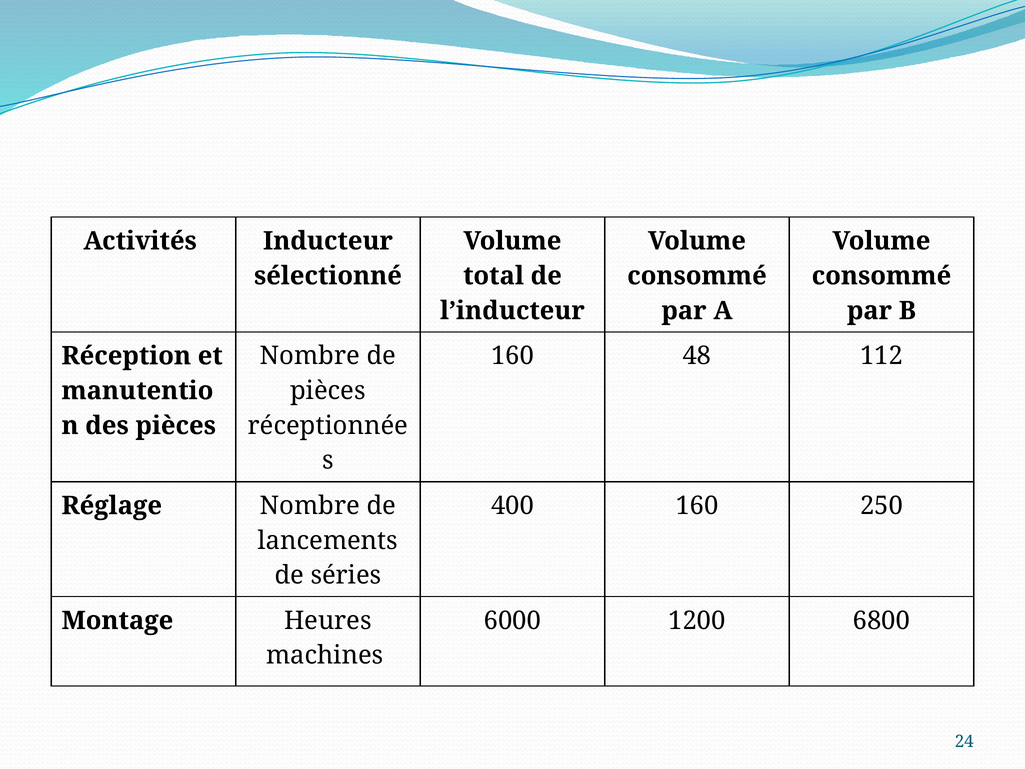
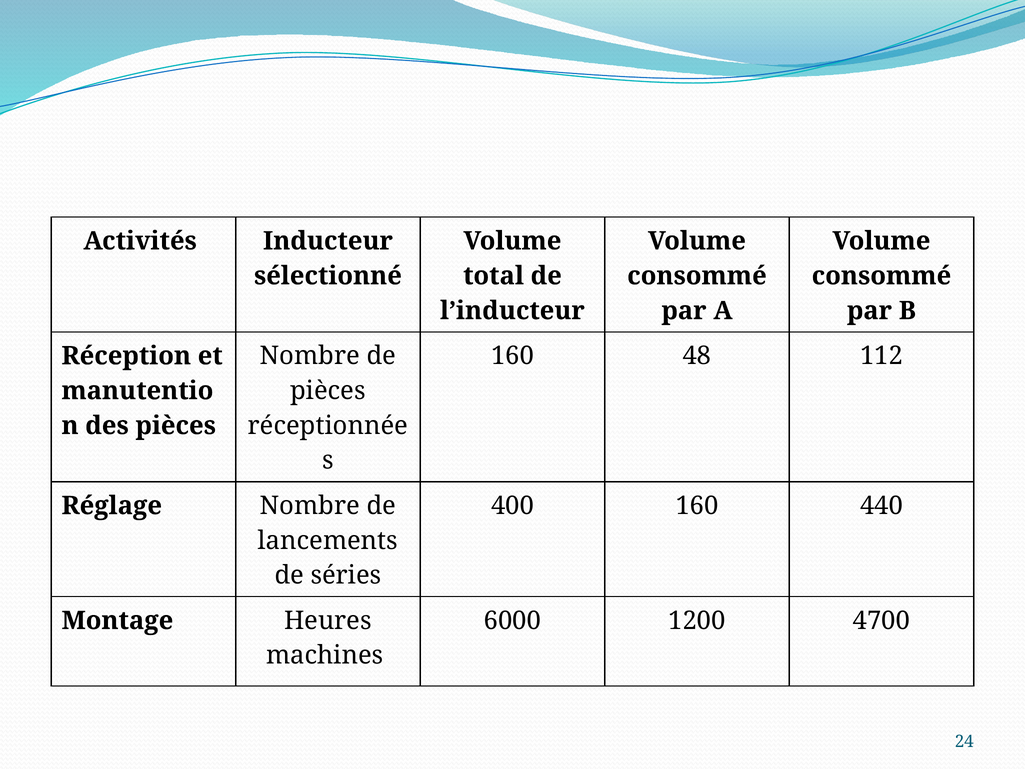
250: 250 -> 440 (882, 506)
6800: 6800 -> 4700 (881, 620)
